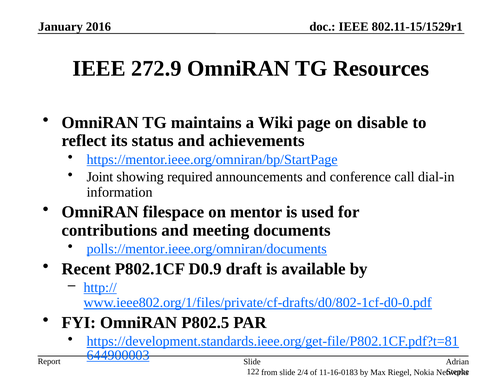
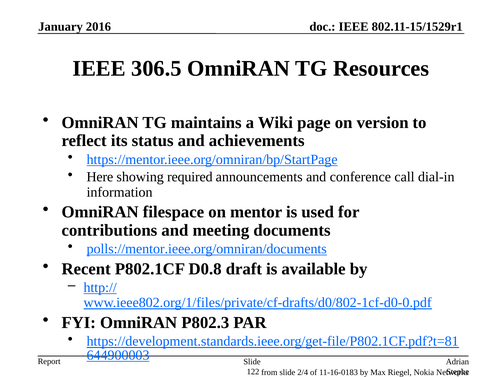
272.9: 272.9 -> 306.5 (156, 68)
disable: disable -> version (383, 123)
Joint: Joint -> Here (100, 177)
D0.9: D0.9 -> D0.8 (205, 268)
P802.5: P802.5 -> P802.3 (205, 322)
